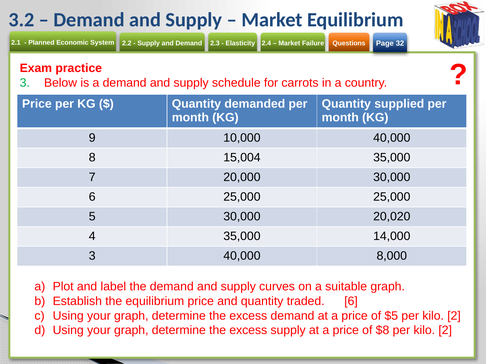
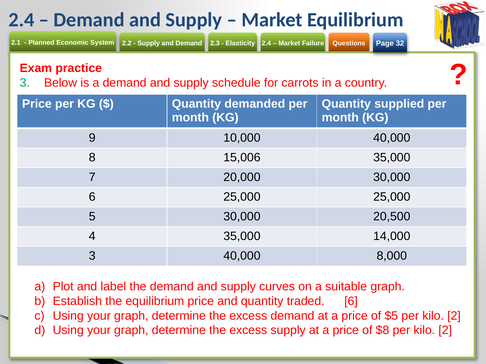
3.2: 3.2 -> 2.4 (21, 20)
15,004: 15,004 -> 15,006 (242, 158)
20,020: 20,020 -> 20,500 (392, 217)
